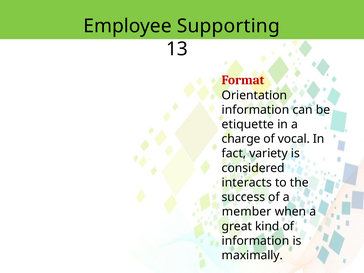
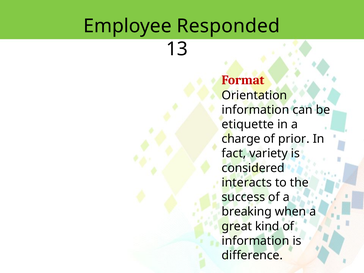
Supporting: Supporting -> Responded (228, 26)
vocal: vocal -> prior (294, 139)
member: member -> breaking (247, 212)
maximally: maximally -> difference (252, 255)
